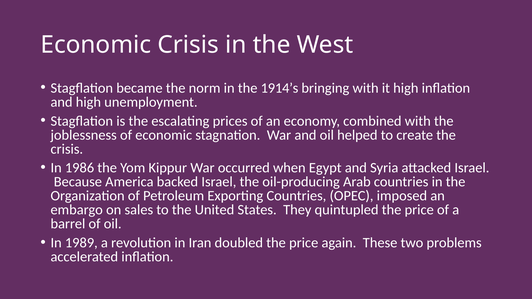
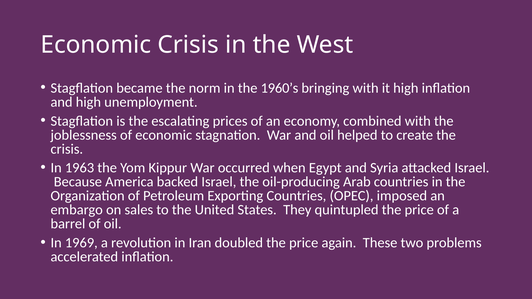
1914’s: 1914’s -> 1960’s (279, 88)
1986: 1986 -> 1963 (80, 168)
1989: 1989 -> 1969 (81, 243)
